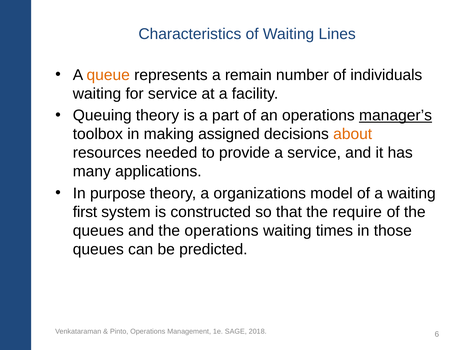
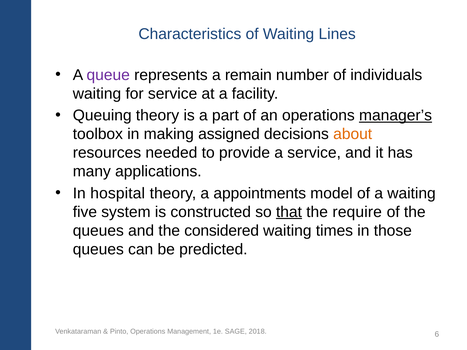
queue colour: orange -> purple (108, 75)
purpose: purpose -> hospital (118, 193)
organizations: organizations -> appointments (260, 193)
first: first -> five (85, 212)
that underline: none -> present (289, 212)
the operations: operations -> considered (222, 231)
